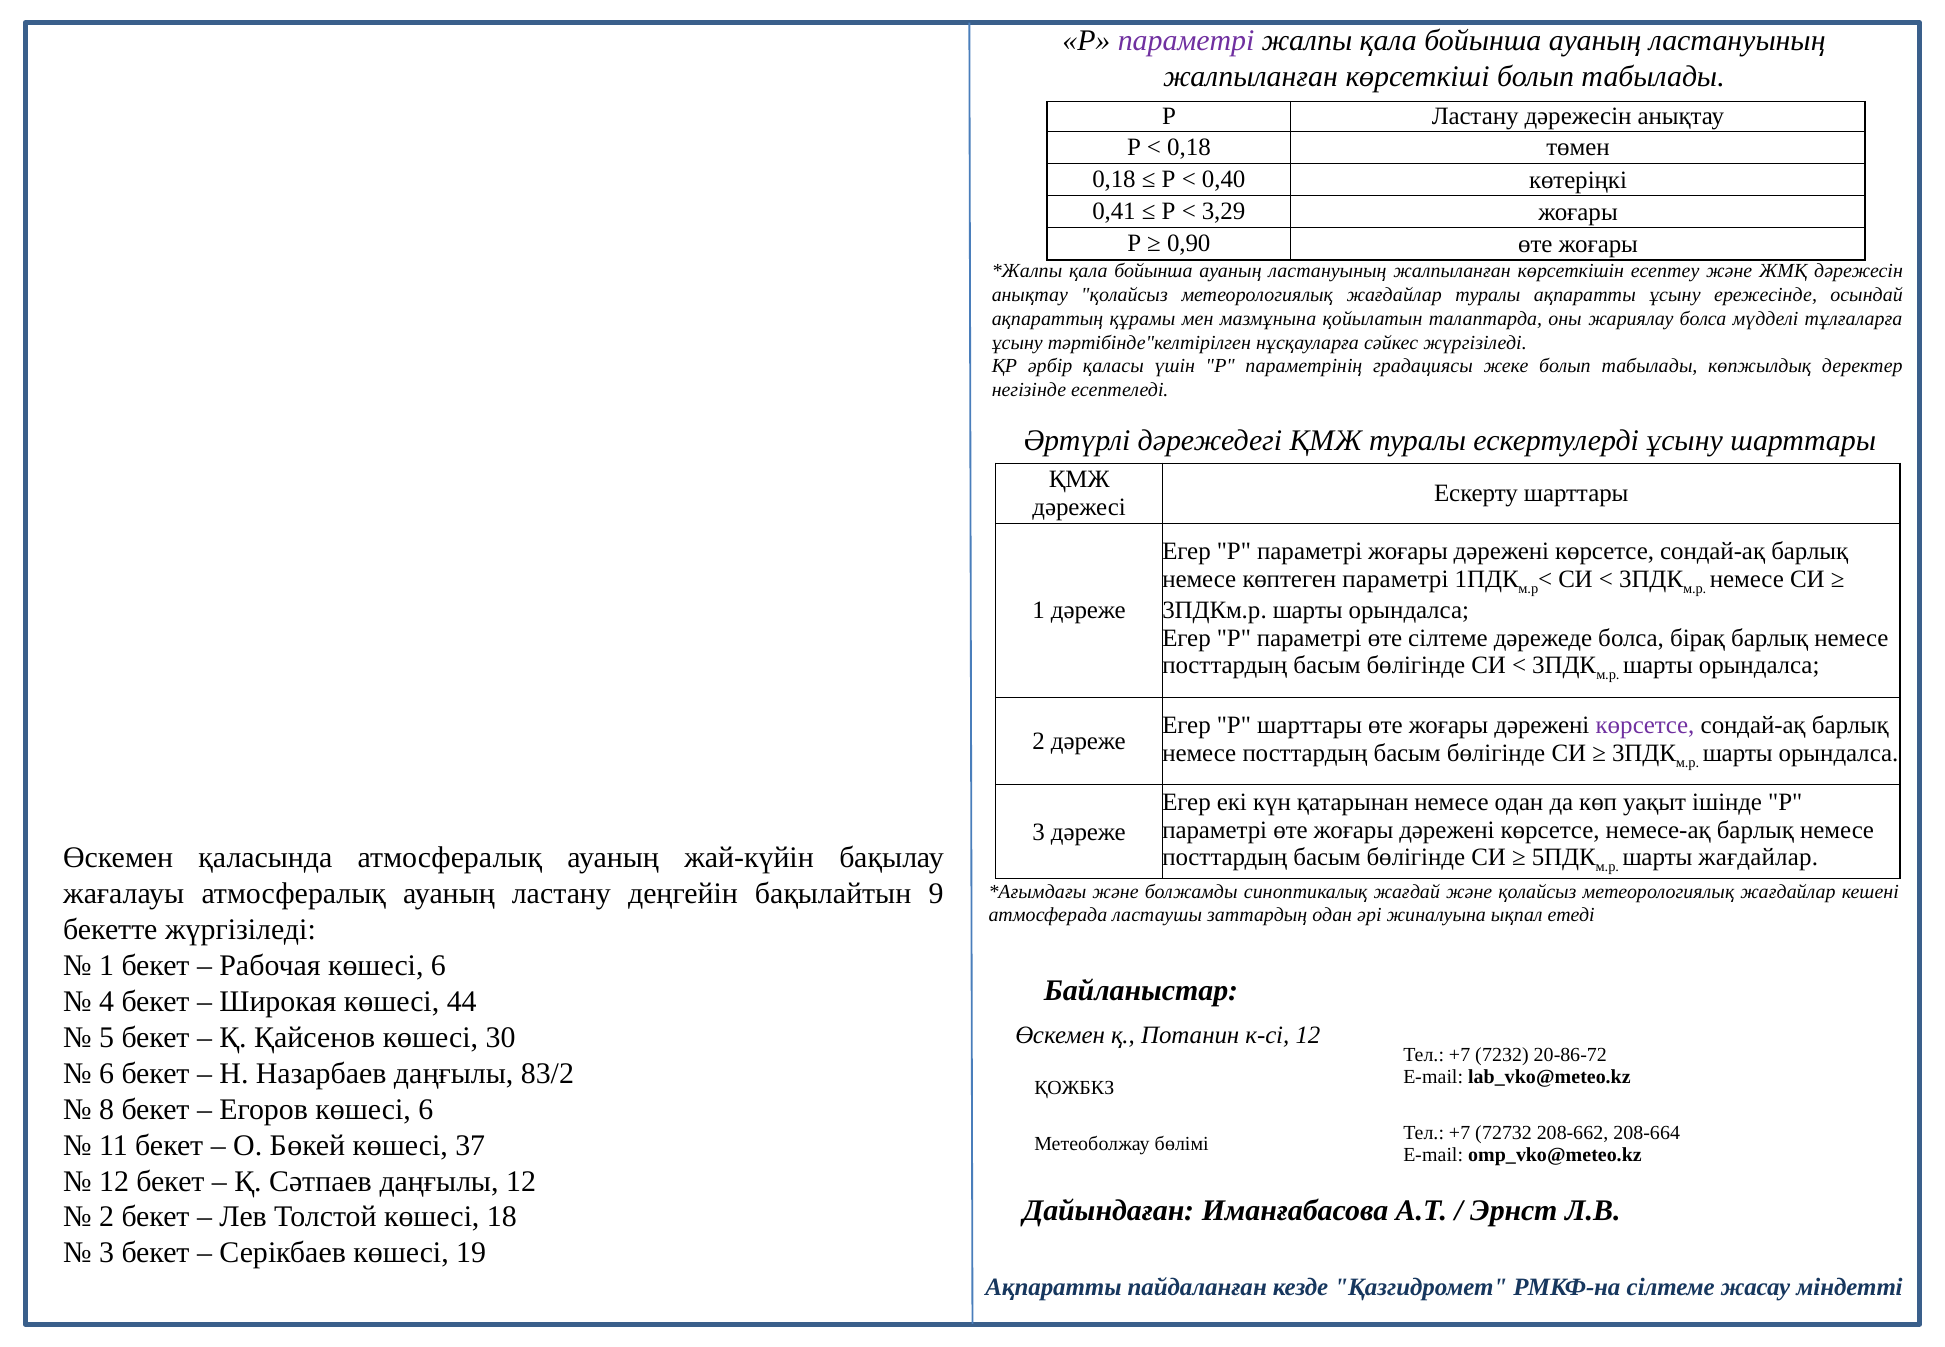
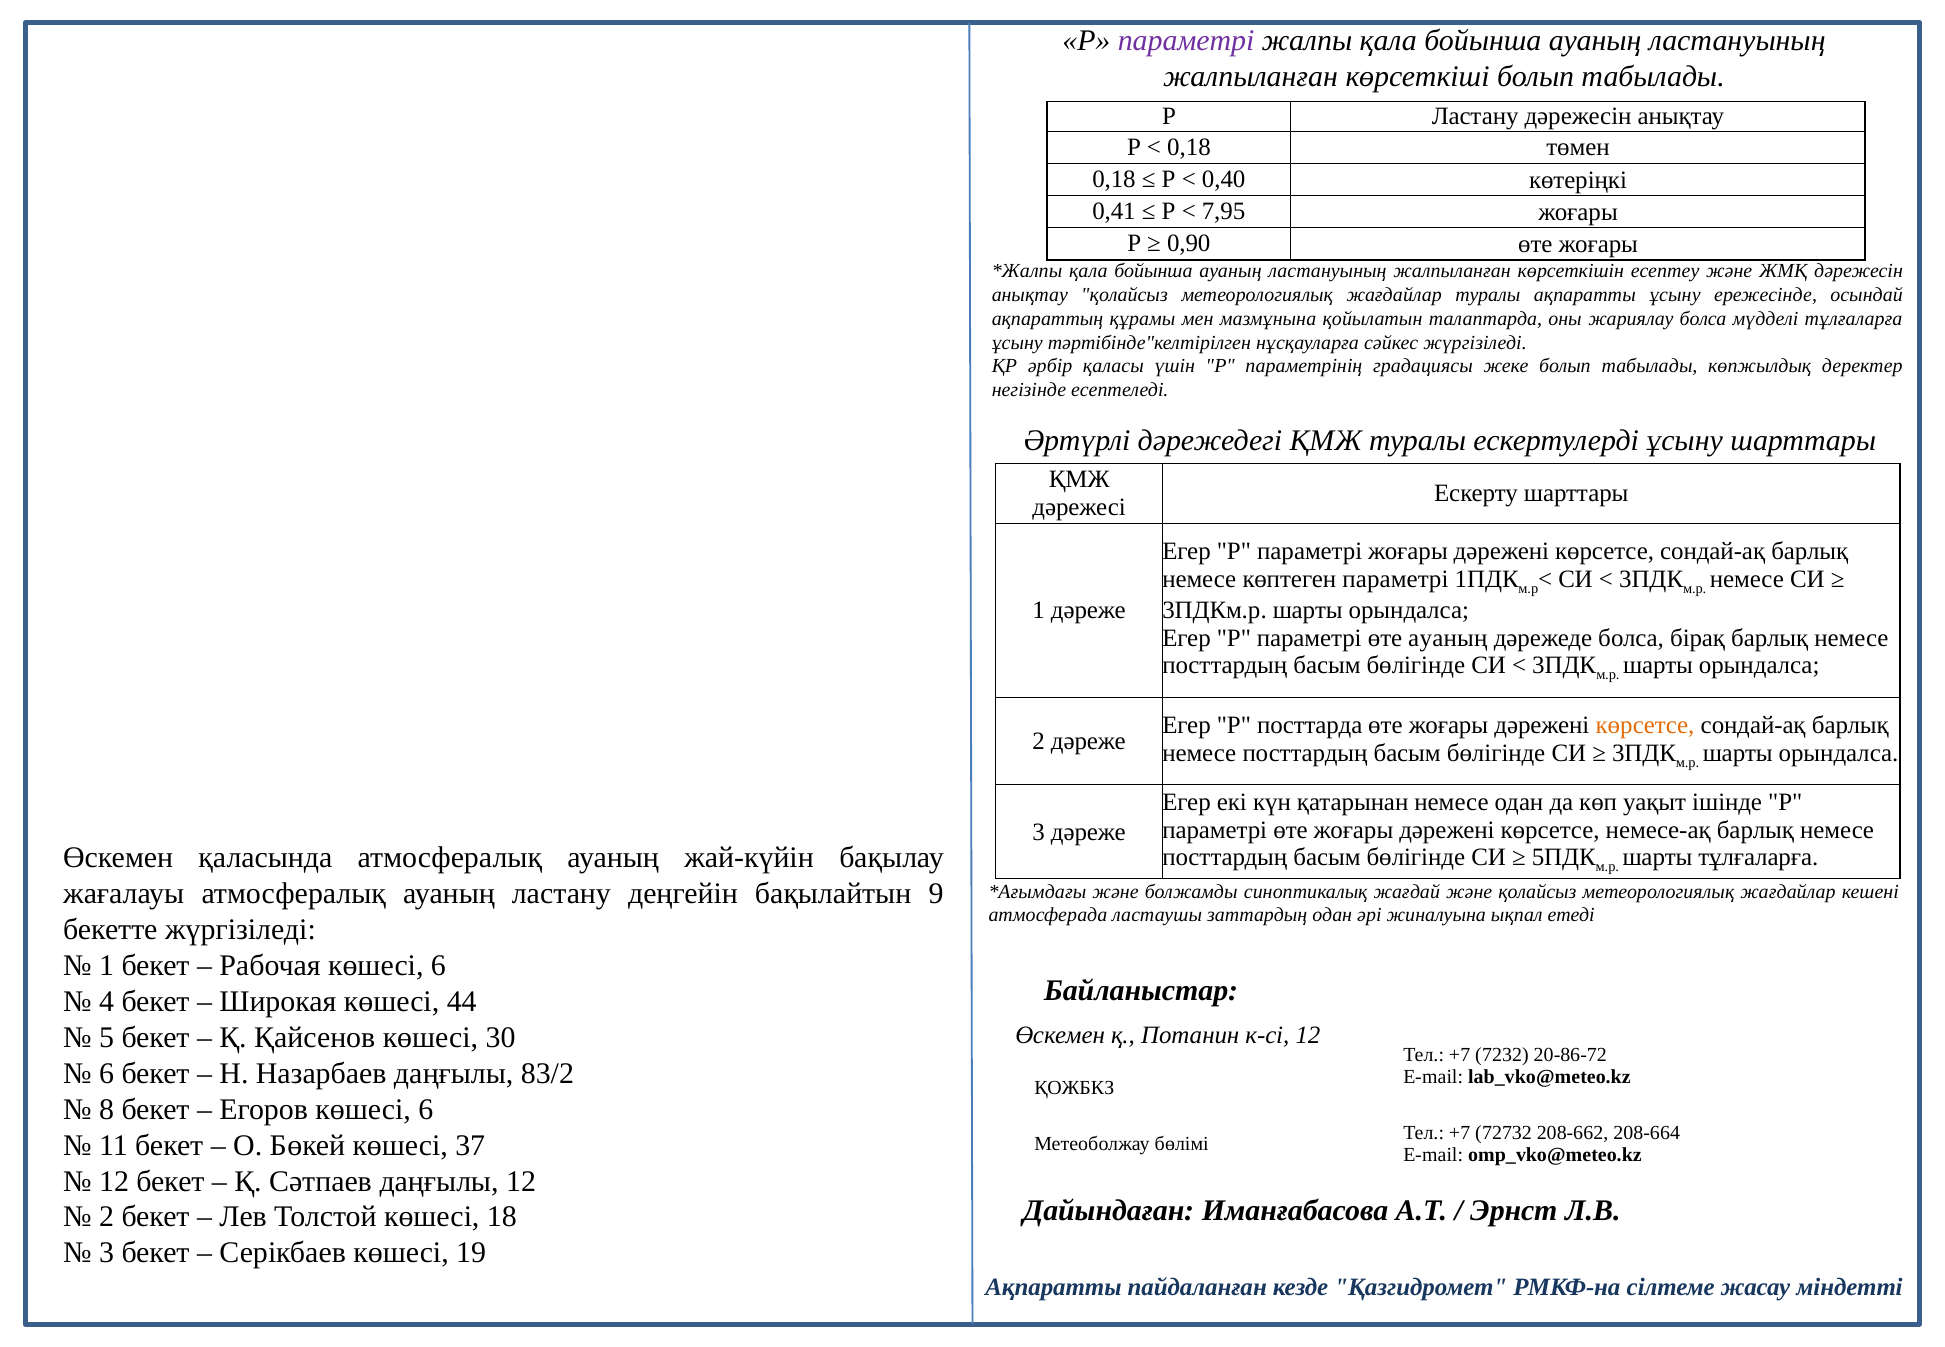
3,29: 3,29 -> 7,95 (1224, 212)
өте сілтеме: сілтеме -> ауаның (1448, 638)
Р шарттары: шарттары -> посттарда (1310, 725)
көрсетсе colour: purple -> orange (1645, 725)
шарты жағдайлар: жағдайлар -> тұлғаларға (1758, 857)
